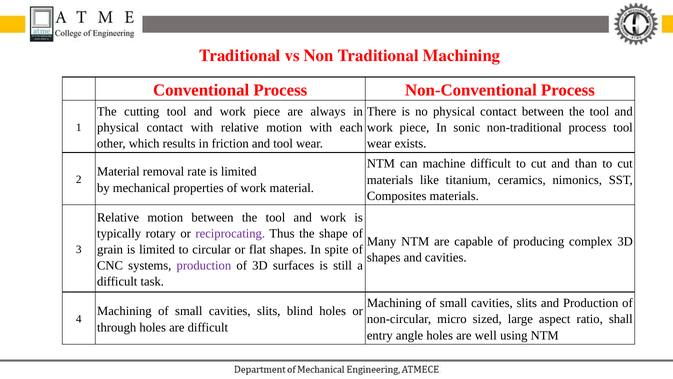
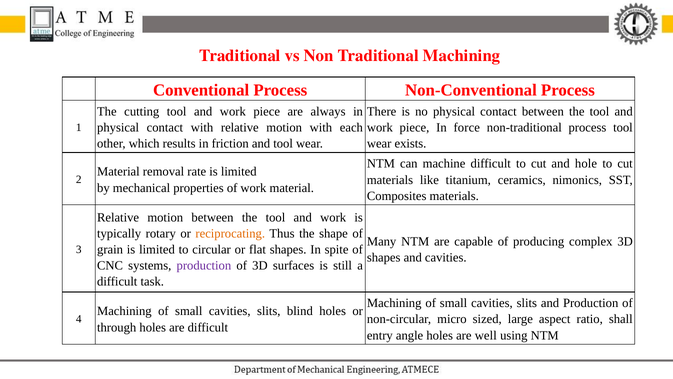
sonic: sonic -> force (467, 127)
than: than -> hole (586, 164)
reciprocating colour: purple -> orange (230, 233)
